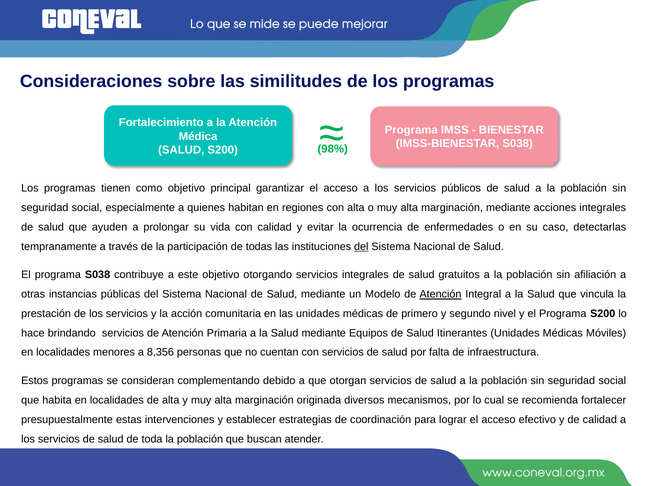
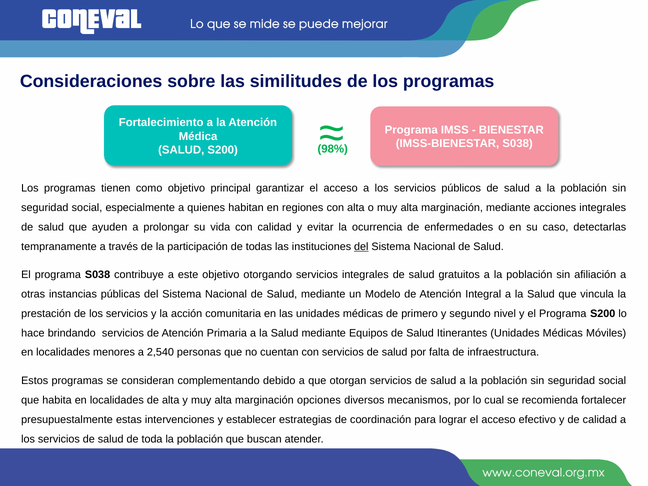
Atención underline: present -> none (440, 294)
8,356: 8,356 -> 2,540 (160, 352)
originada: originada -> opciones (319, 400)
